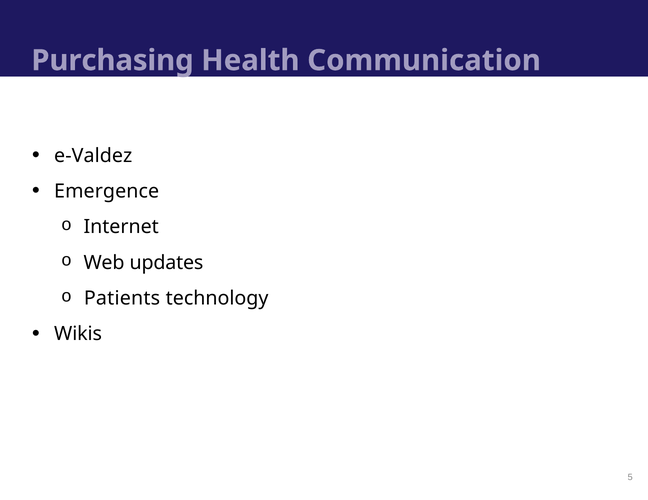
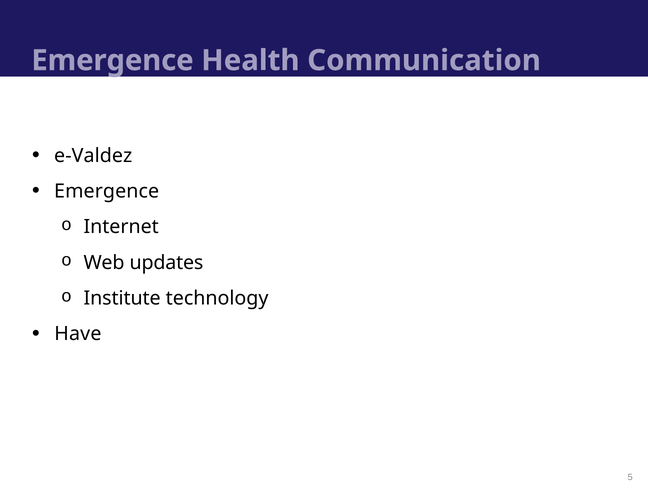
Purchasing: Purchasing -> Emergence (112, 61)
Patients: Patients -> Institute (122, 299)
Wikis: Wikis -> Have (78, 334)
